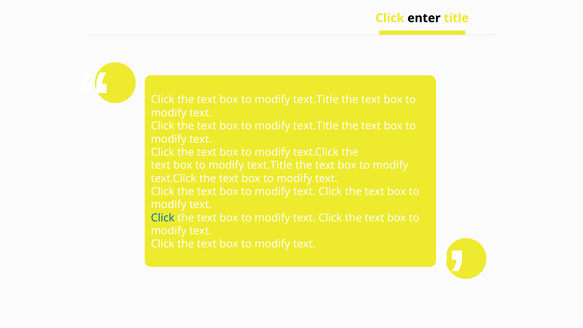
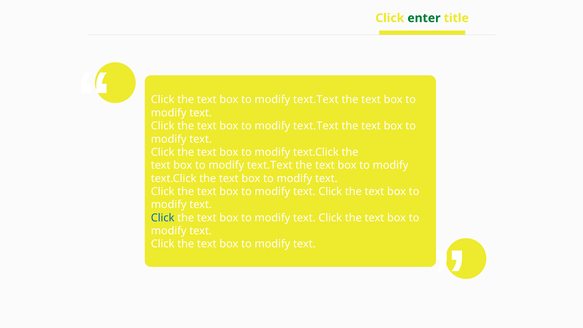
enter colour: black -> green (424, 18)
text.Title: text.Title -> text.Text (316, 100)
text.Title: text.Title -> text.Text (316, 126)
text.Title: text.Title -> text.Text (270, 165)
